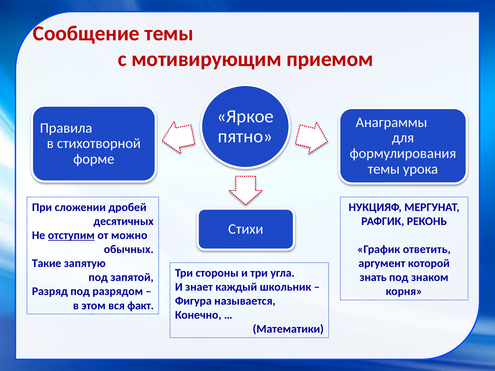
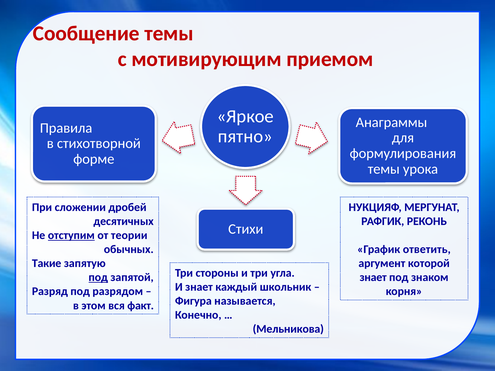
можно: можно -> теории (129, 236)
под underline: none -> present (98, 278)
знать: знать -> знает (373, 278)
Математики: Математики -> Мельникова (288, 329)
